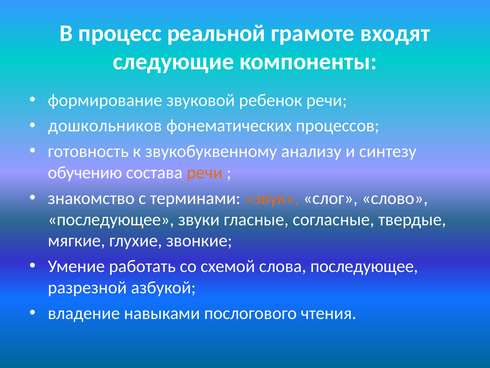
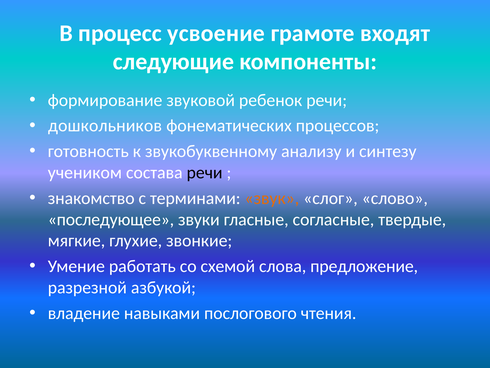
реальной: реальной -> усвоение (216, 33)
обучению: обучению -> учеником (85, 172)
речи colour: orange -> black (205, 172)
слова последующее: последующее -> предложение (364, 266)
